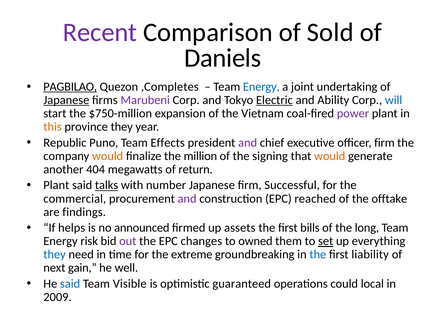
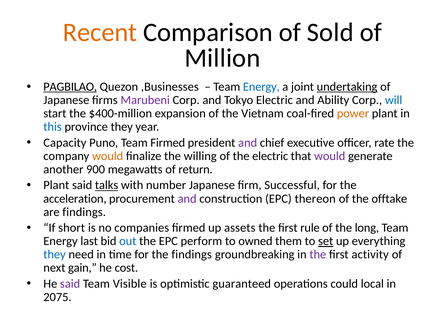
Recent colour: purple -> orange (100, 32)
Daniels: Daniels -> Million (222, 58)
,Completes: ,Completes -> ,Businesses (170, 87)
undertaking underline: none -> present (347, 87)
Japanese underline: present -> none (66, 100)
Electric underline: present -> none (274, 100)
$750-million: $750-million -> $400-million (120, 113)
power colour: purple -> orange (353, 113)
this colour: orange -> blue (53, 127)
Republic: Republic -> Capacity (65, 143)
Team Effects: Effects -> Firmed (168, 143)
officer firm: firm -> rate (384, 143)
million: million -> willing (200, 156)
the signing: signing -> electric (270, 156)
would colour: orange -> purple (330, 156)
404: 404 -> 900 (96, 169)
commercial: commercial -> acceleration (75, 198)
reached: reached -> thereon (315, 198)
helps: helps -> short (72, 228)
announced: announced -> companies (142, 228)
bills: bills -> rule (310, 228)
risk: risk -> last (89, 241)
out colour: purple -> blue (128, 241)
changes: changes -> perform (201, 241)
the extreme: extreme -> findings (192, 254)
the colour: blue -> purple (318, 254)
liability: liability -> activity (370, 254)
well: well -> cost (126, 268)
said colour: blue -> purple (70, 283)
2009: 2009 -> 2075 (57, 297)
